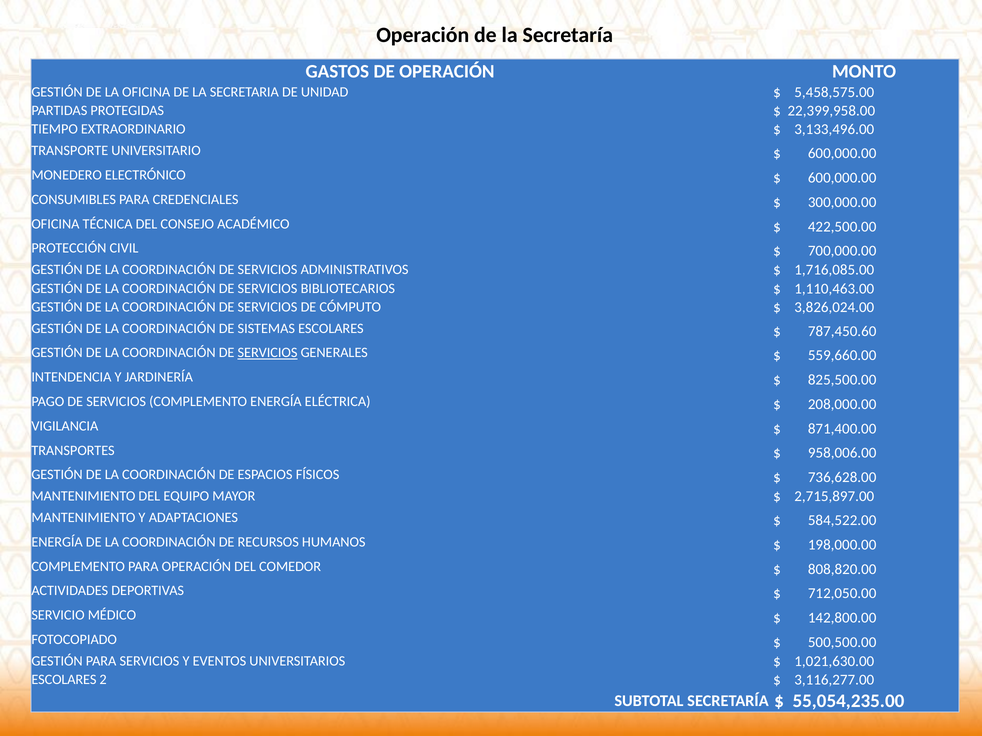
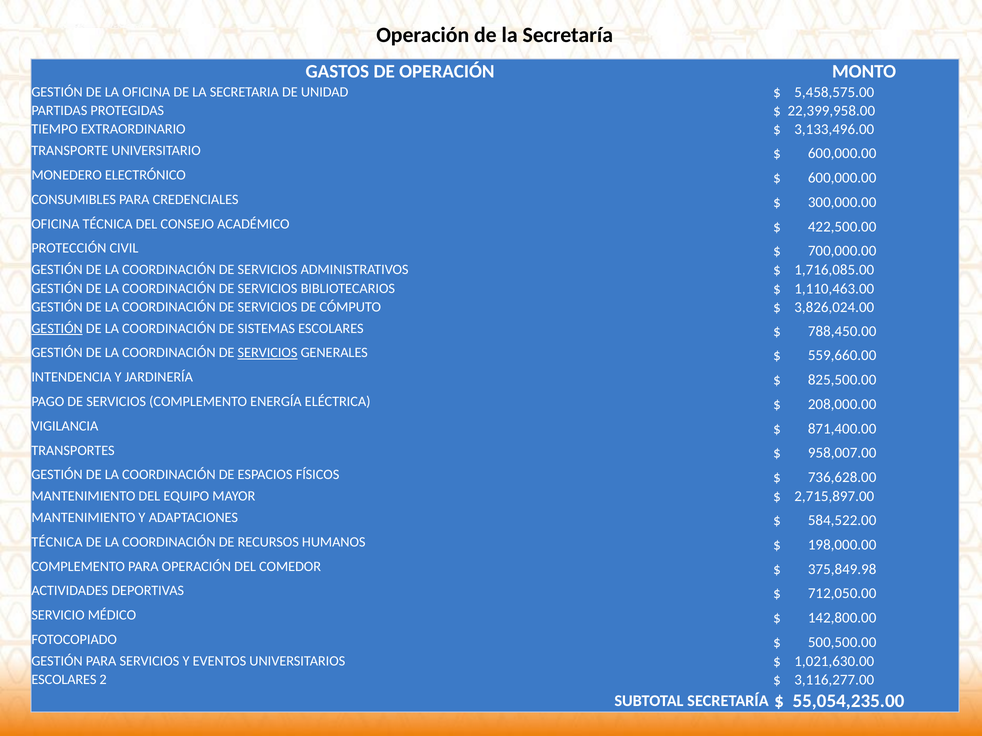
GESTIÓN underline: none -> present (57, 329)
787,450.60: 787,450.60 -> 788,450.00 (842, 331)
958,006.00: 958,006.00 -> 958,007.00 (842, 453)
ENERGÍA: ENERGÍA -> TÉCNICA (57, 542)
808,820.00: 808,820.00 -> 375,849.98 (842, 569)
